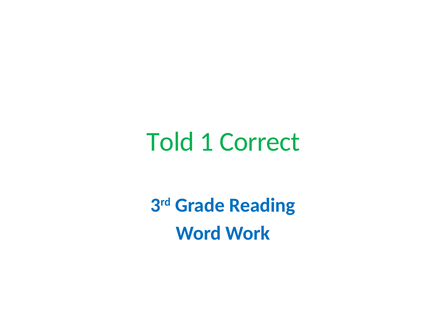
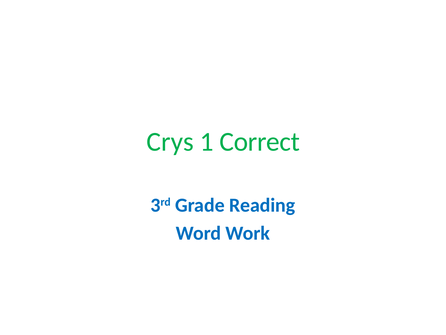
Told: Told -> Crys (170, 142)
